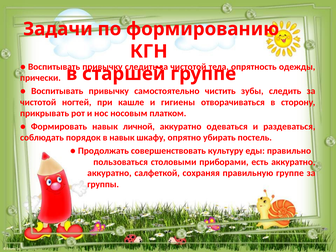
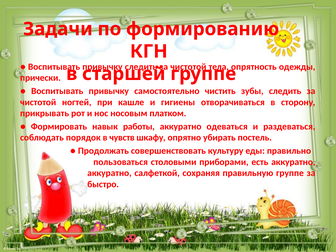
личной: личной -> работы (139, 126)
в навык: навык -> чувств (122, 138)
группы: группы -> быстро (103, 184)
